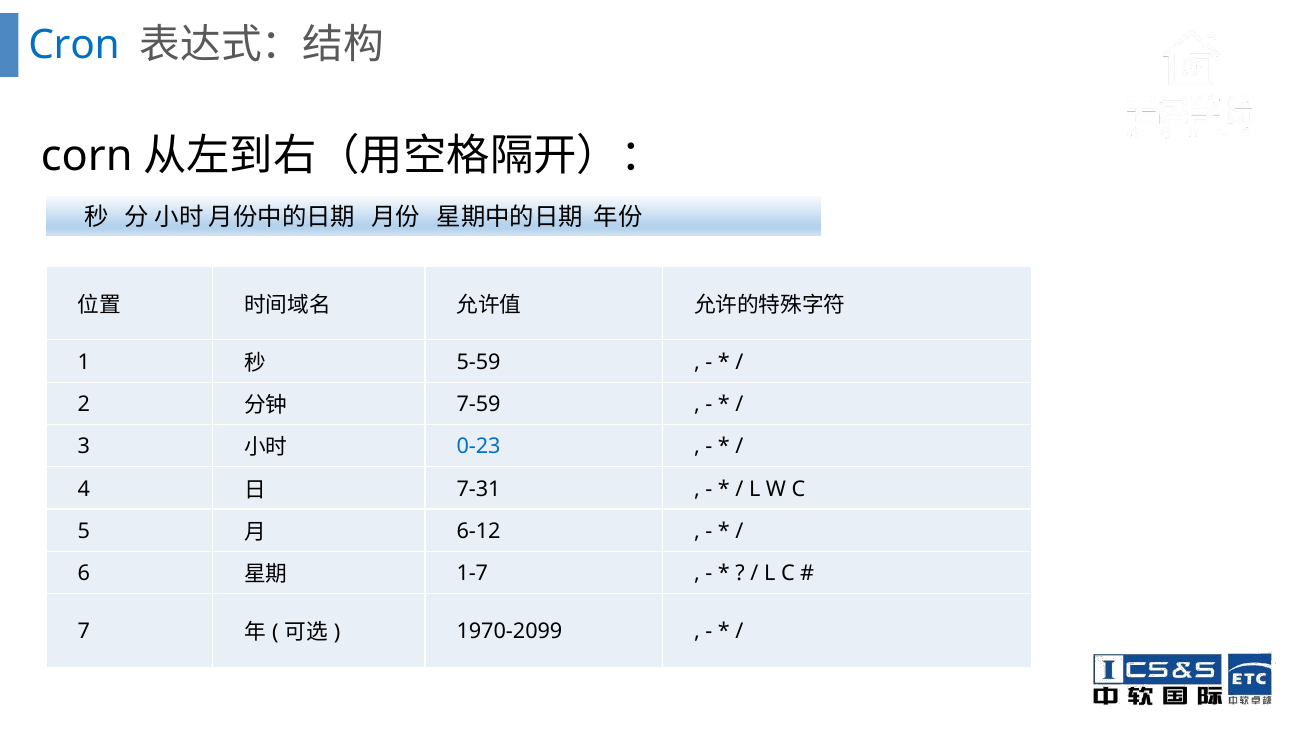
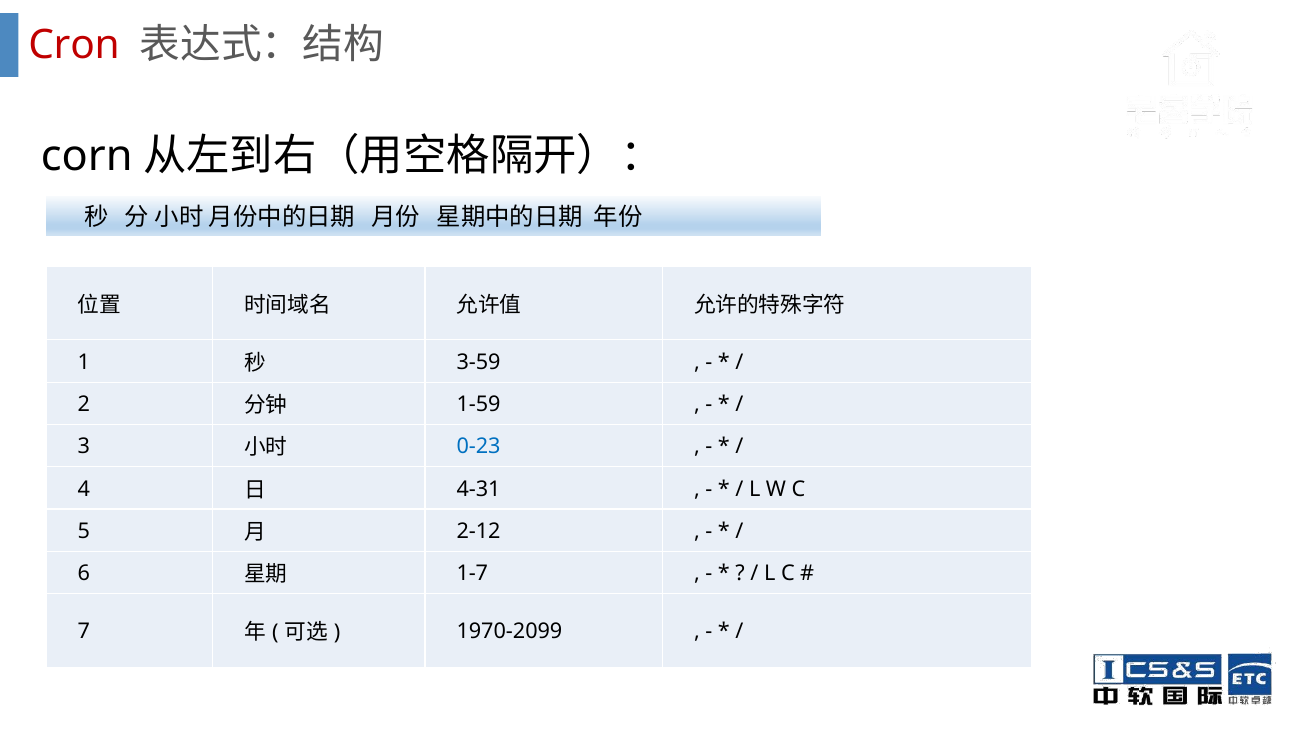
Cron colour: blue -> red (74, 45)
5-59: 5-59 -> 3-59 (479, 362)
7-59: 7-59 -> 1-59 (479, 404)
7-31: 7-31 -> 4-31 (479, 489)
6-12: 6-12 -> 2-12 (479, 531)
